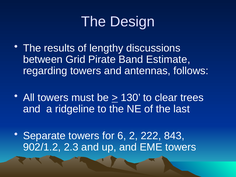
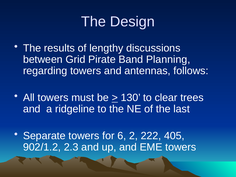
Estimate: Estimate -> Planning (168, 59)
843: 843 -> 405 (174, 136)
